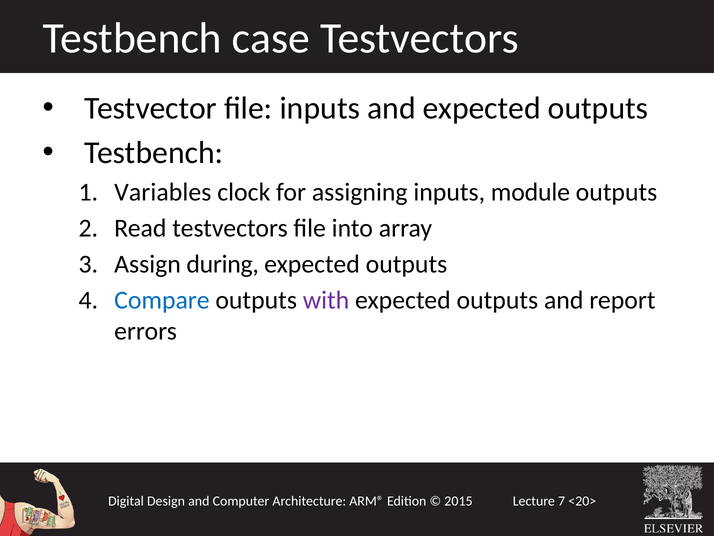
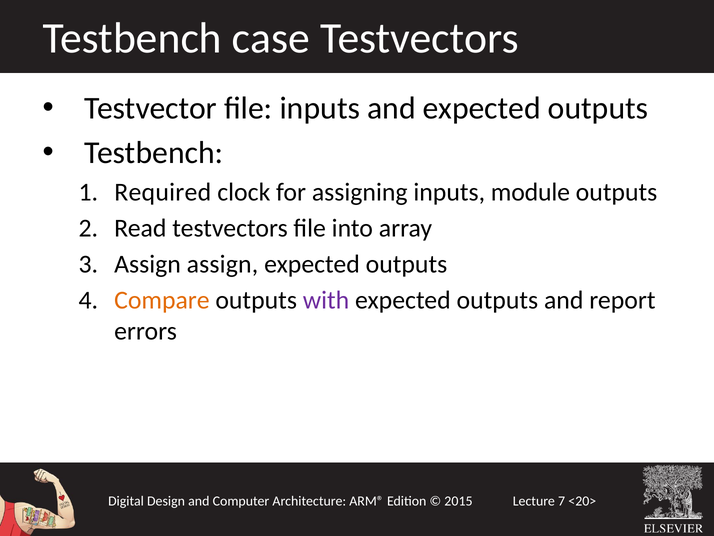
Variables: Variables -> Required (163, 192)
Assign during: during -> assign (222, 264)
Compare colour: blue -> orange (162, 300)
